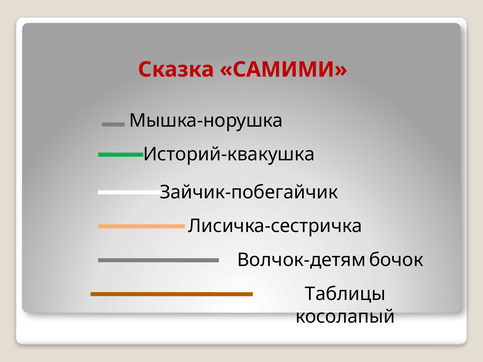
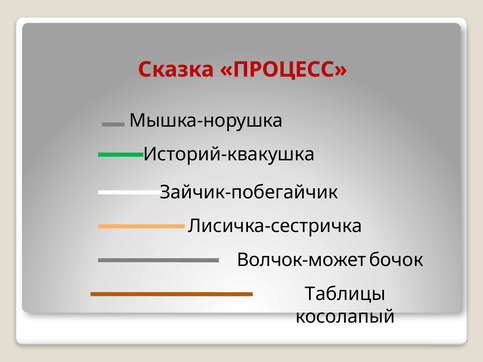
САМИМИ: САМИМИ -> ПРОЦЕСС (283, 70)
Волчок-детям: Волчок-детям -> Волчок-может (302, 260)
